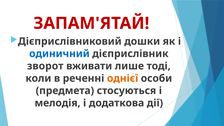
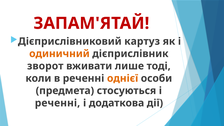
дошки: дошки -> картуз (142, 41)
одиничний colour: blue -> orange (59, 54)
мелодія: мелодія -> реченні (57, 103)
